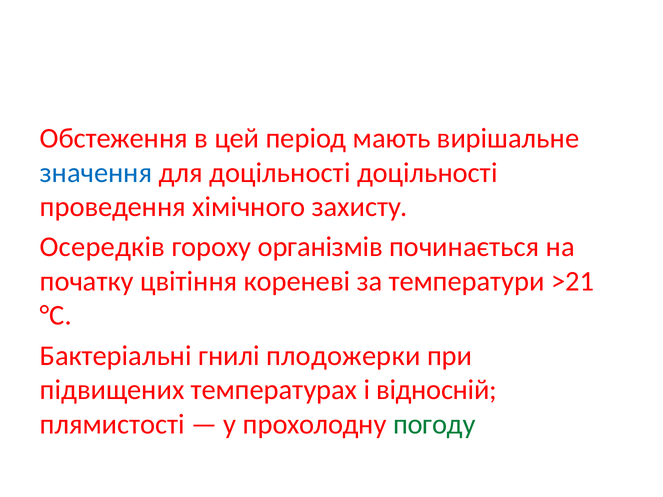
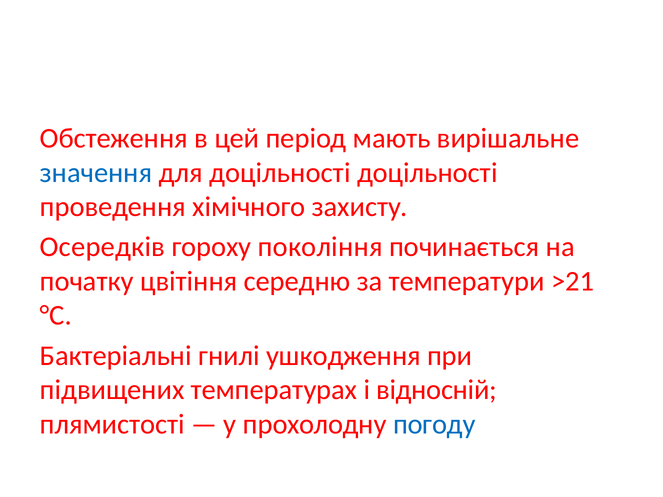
організмів: організмів -> покоління (320, 247)
кореневі: кореневі -> середню (297, 281)
плодожерки: плодожерки -> ушкодження (343, 356)
погоду colour: green -> blue (434, 424)
